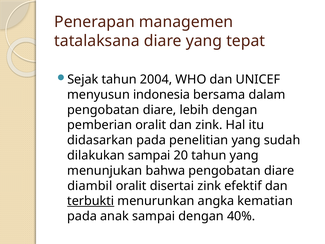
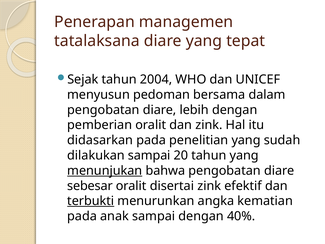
indonesia: indonesia -> pedoman (162, 95)
menunjukan underline: none -> present (105, 170)
diambil: diambil -> sebesar (90, 186)
